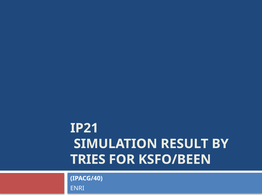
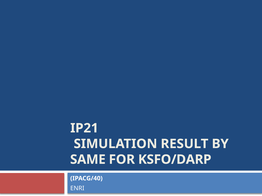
TRIES: TRIES -> SAME (88, 160)
KSFO/BEEN: KSFO/BEEN -> KSFO/DARP (175, 160)
